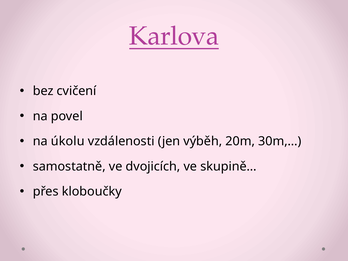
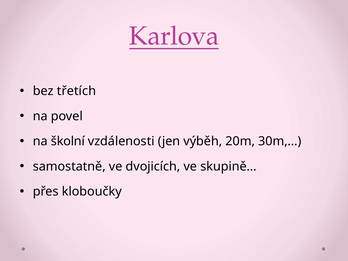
cvičení: cvičení -> třetích (76, 91)
úkolu: úkolu -> školní (68, 141)
